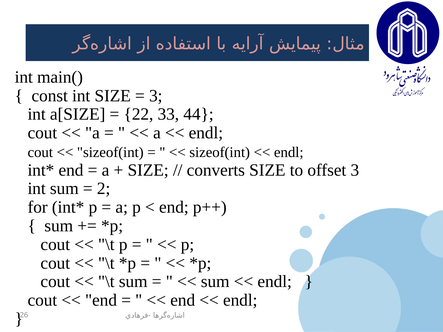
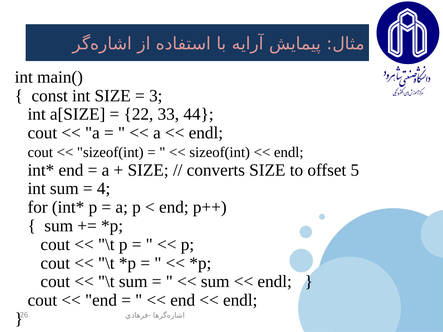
offset 3: 3 -> 5 (355, 170)
2: 2 -> 4 (104, 189)
